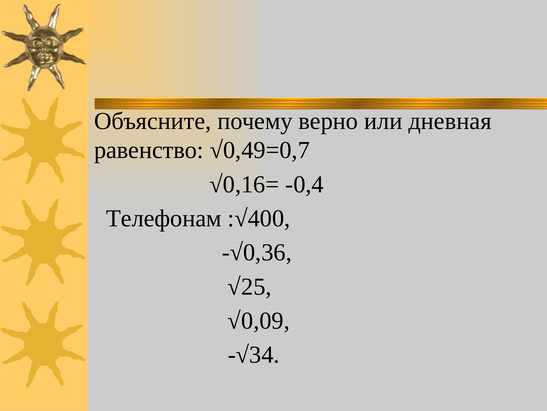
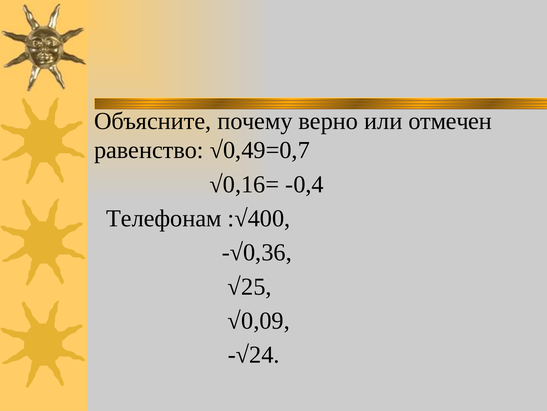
дневная: дневная -> отмечен (450, 121)
-√34: -√34 -> -√24 (254, 354)
